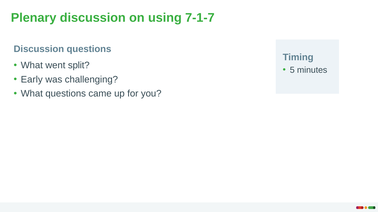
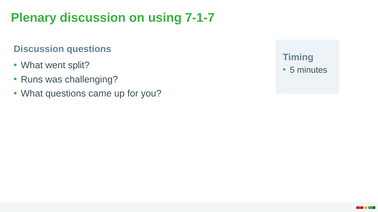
Early: Early -> Runs (32, 80)
